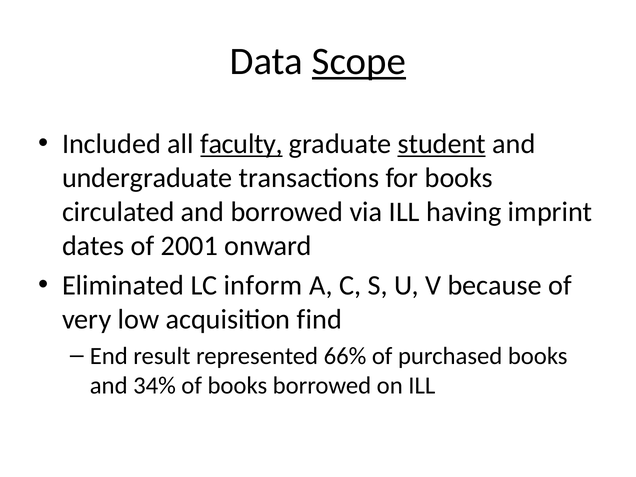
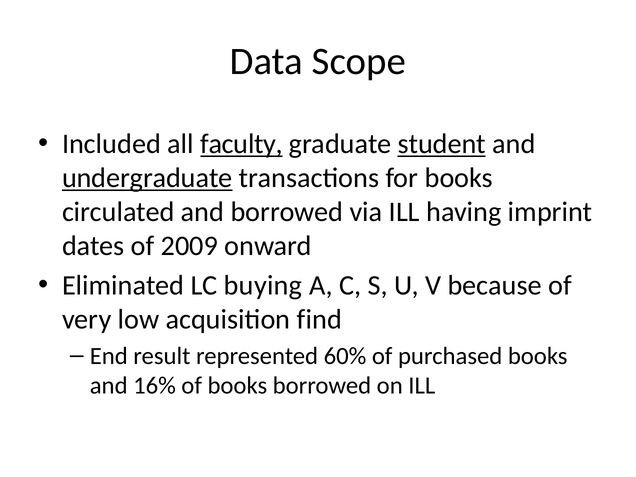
Scope underline: present -> none (359, 62)
undergraduate underline: none -> present (147, 178)
2001: 2001 -> 2009 (189, 246)
inform: inform -> buying (263, 286)
66%: 66% -> 60% (345, 356)
34%: 34% -> 16% (154, 386)
